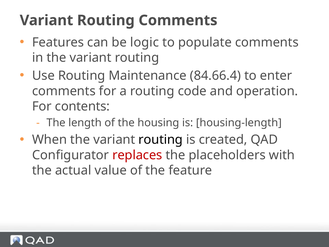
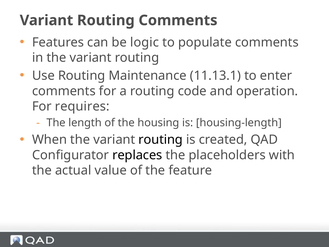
84.66.4: 84.66.4 -> 11.13.1 (216, 76)
contents: contents -> requires (82, 106)
replaces colour: red -> black (137, 155)
